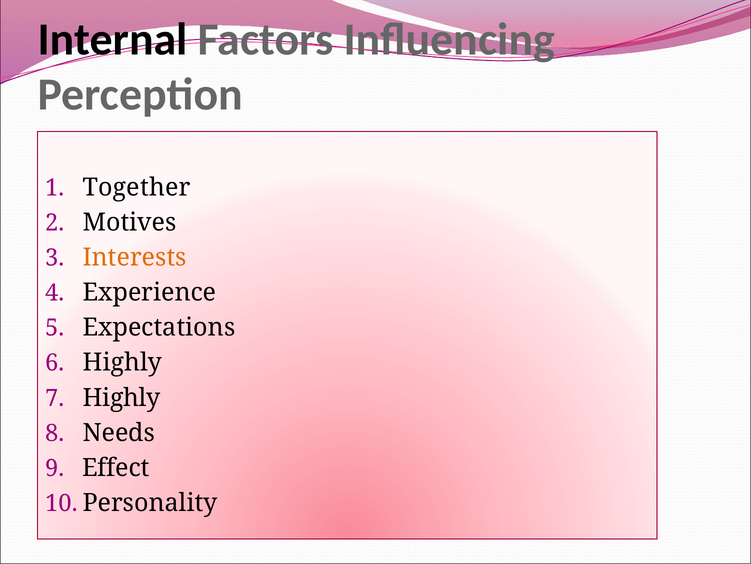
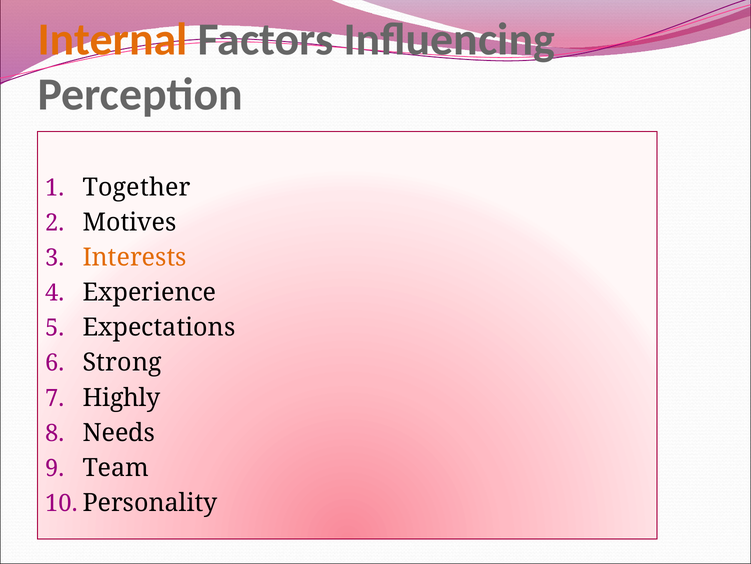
Internal colour: black -> orange (112, 40)
Highly: Highly -> Strong (122, 362)
Effect: Effect -> Team (116, 467)
